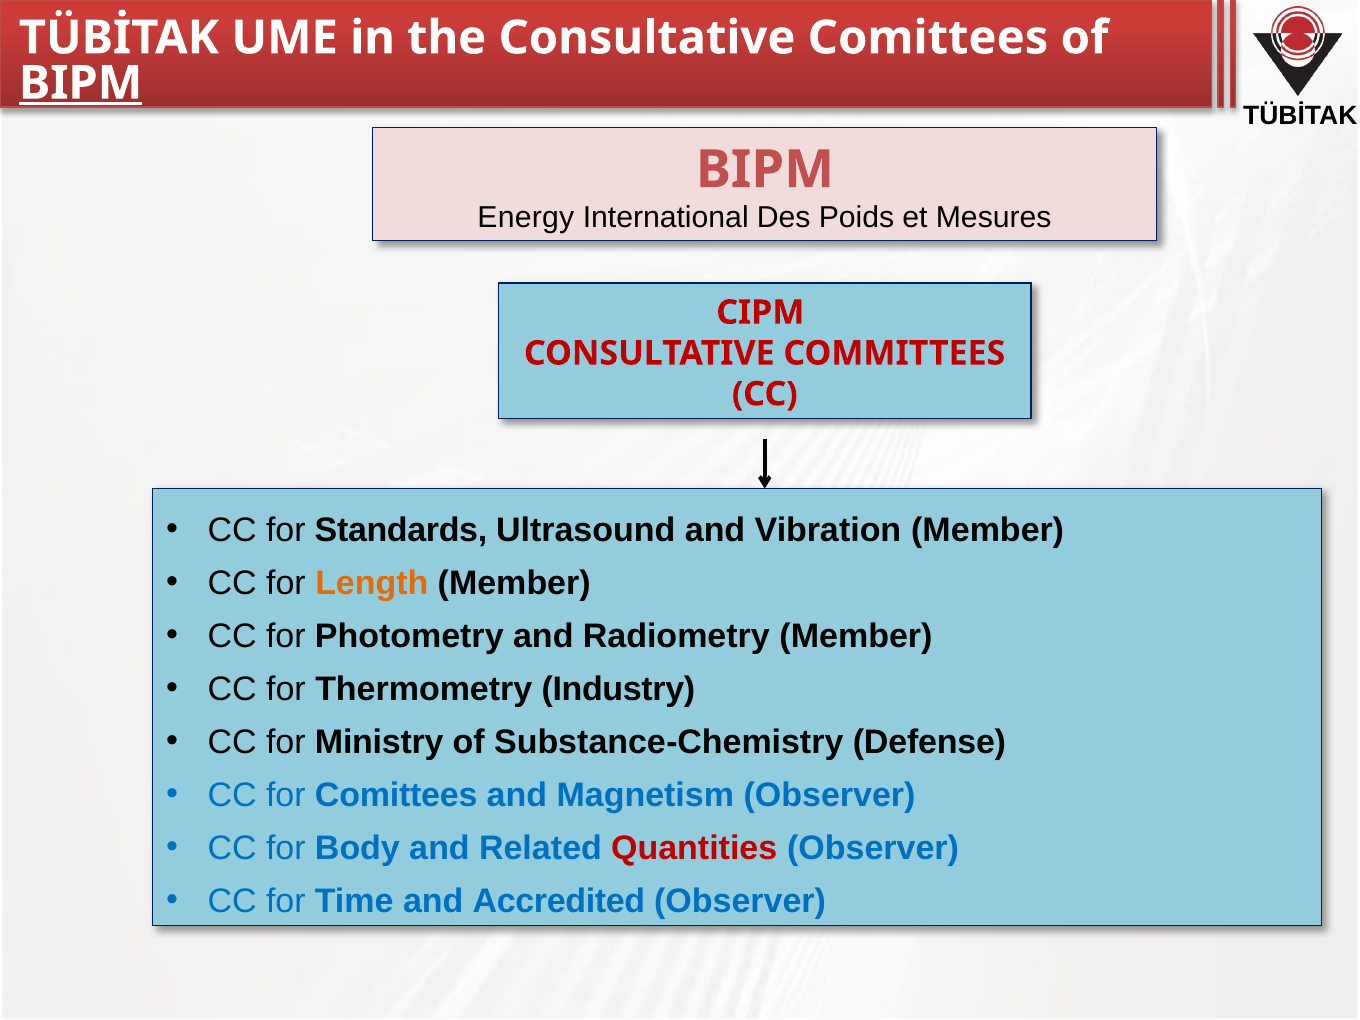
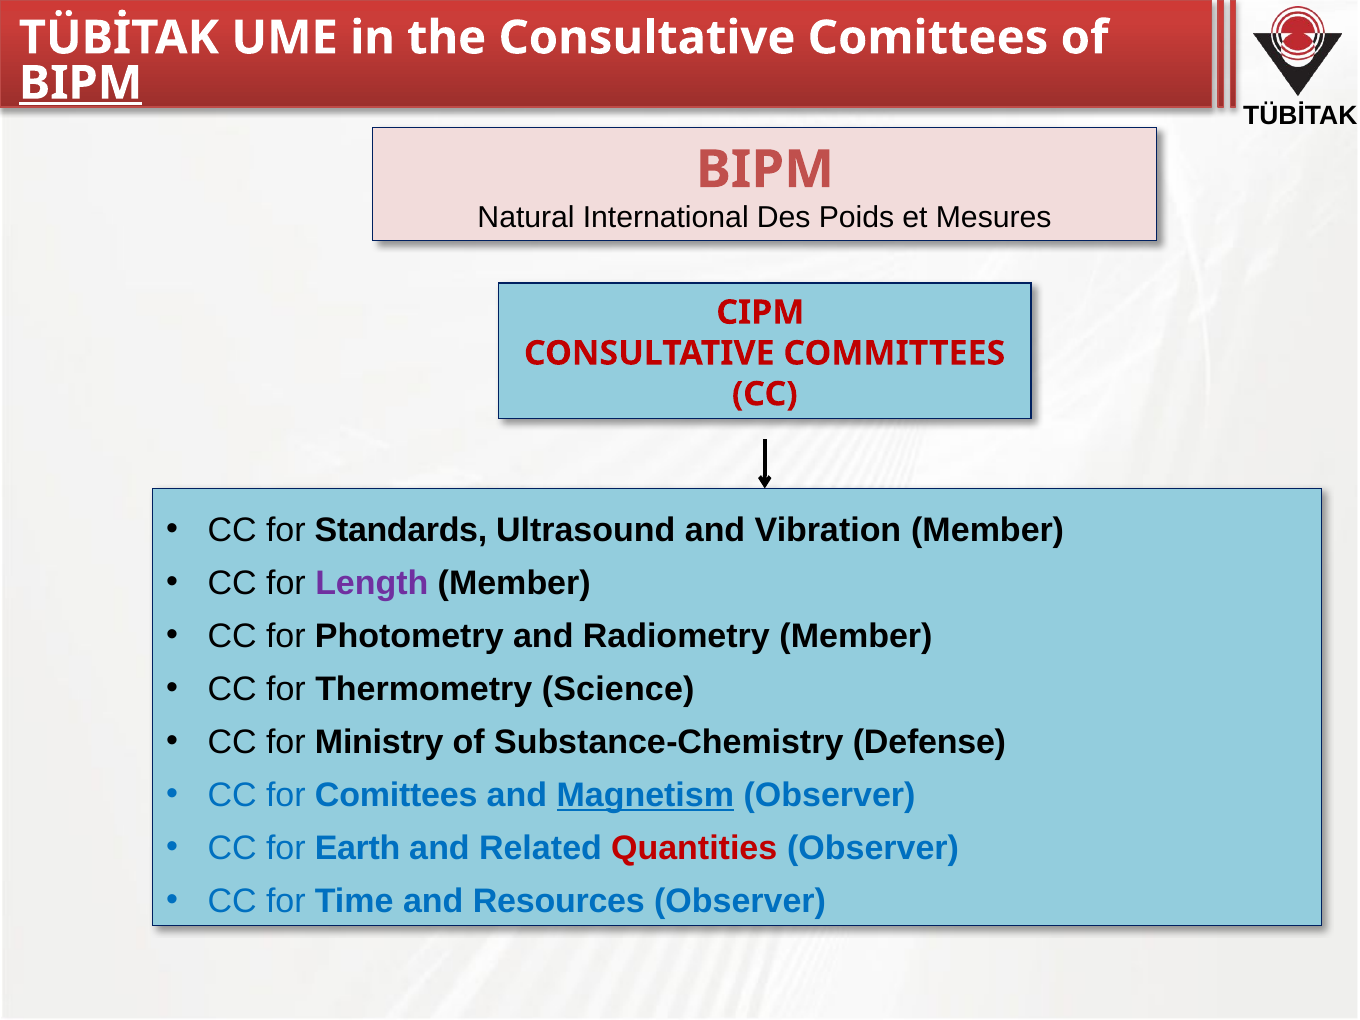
Energy: Energy -> Natural (526, 218)
Length colour: orange -> purple (372, 583)
Industry: Industry -> Science (618, 689)
Magnetism underline: none -> present (645, 795)
Body: Body -> Earth (358, 848)
Accredited: Accredited -> Resources (559, 901)
